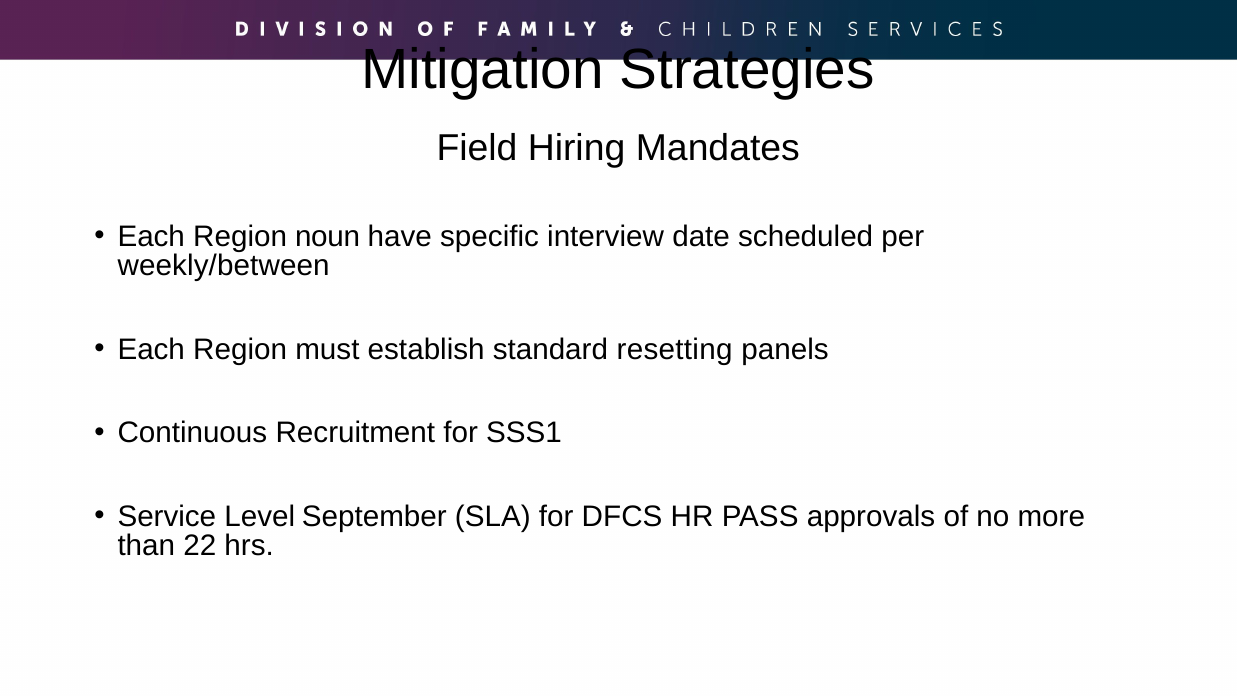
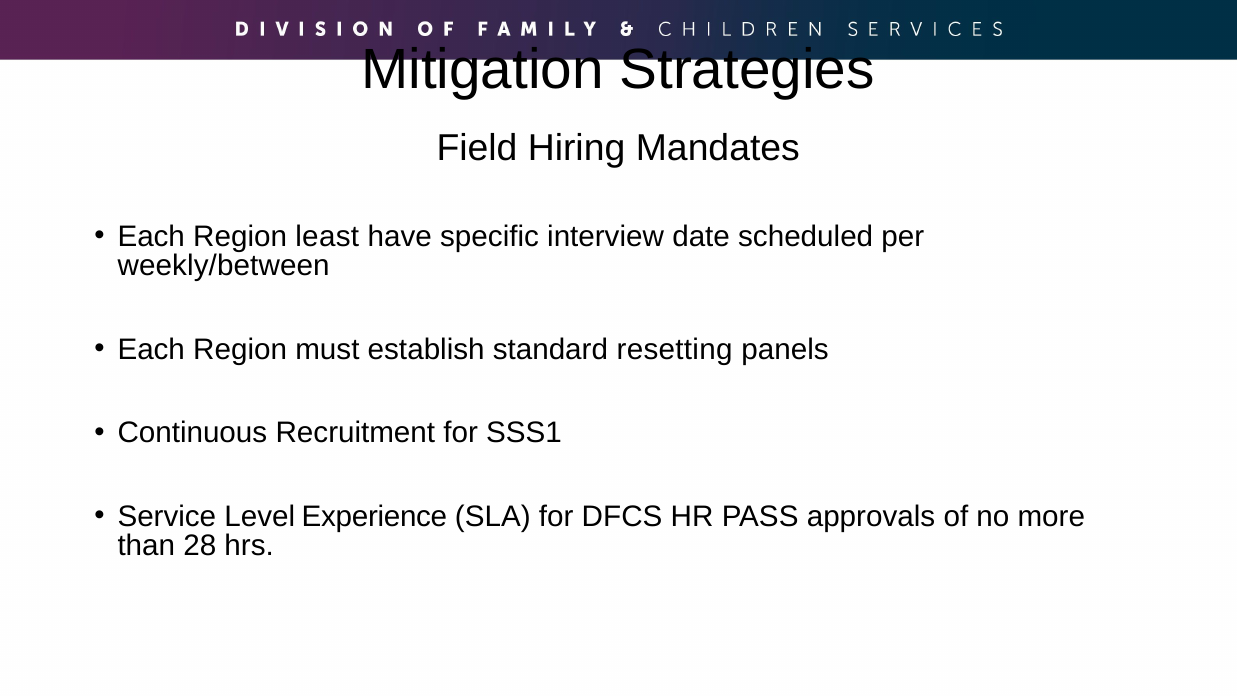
noun: noun -> least (327, 237)
September: September -> Experience (374, 517)
22: 22 -> 28 (200, 546)
